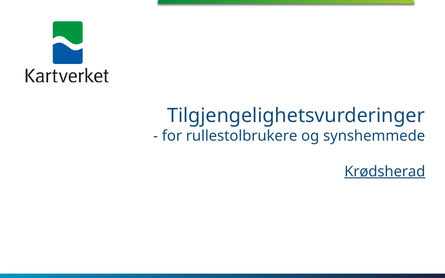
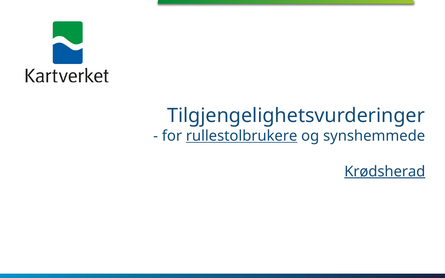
rullestolbrukere underline: none -> present (242, 136)
